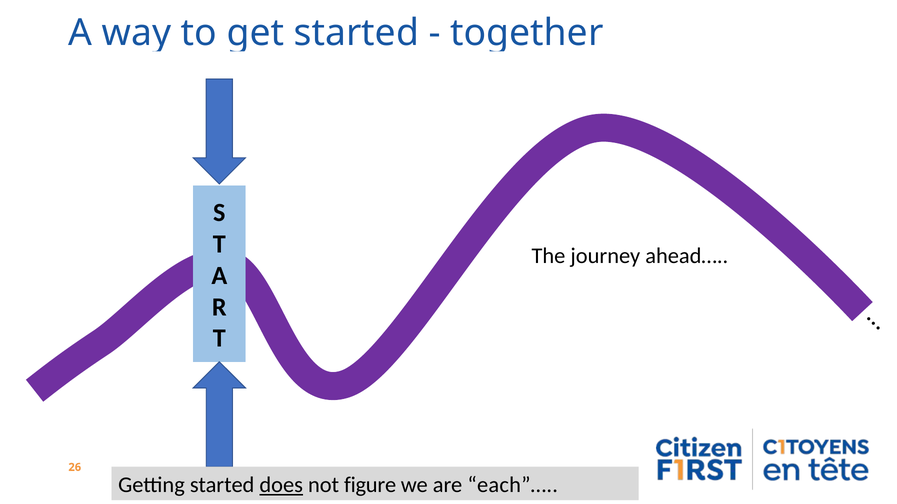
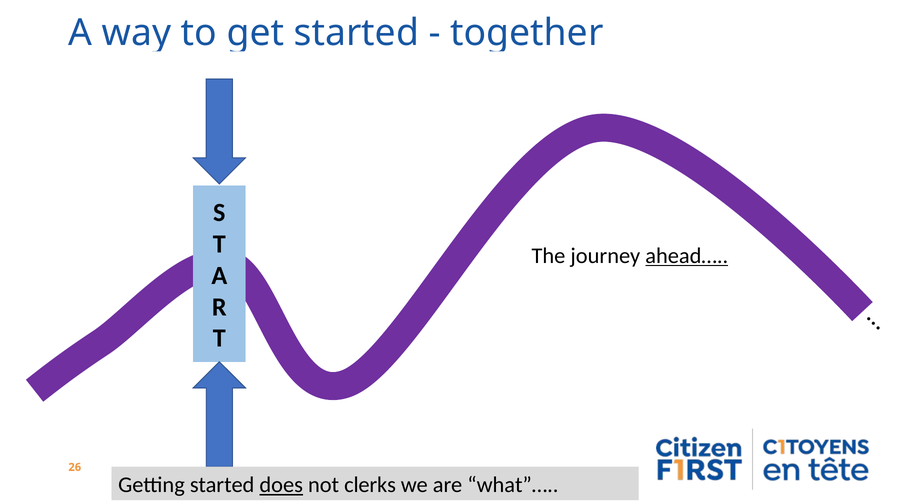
ahead… underline: none -> present (687, 256)
figure: figure -> clerks (370, 486)
each”…: each”… -> what”… (513, 486)
